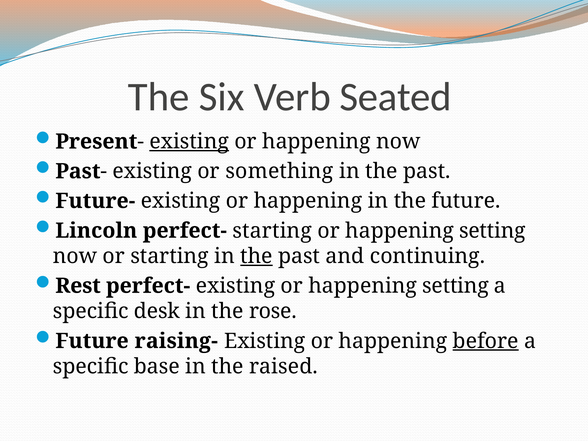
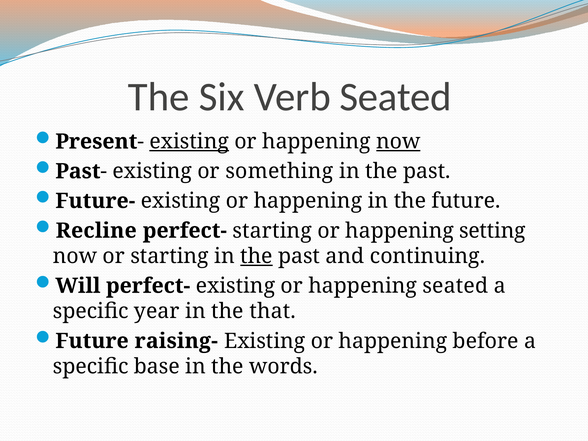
now underline: none -> present (398, 142)
Lincoln: Lincoln -> Recline (96, 231)
Rest: Rest -> Will (78, 286)
existing or happening setting: setting -> seated (455, 286)
desk: desk -> year (157, 311)
rose: rose -> that (273, 311)
before underline: present -> none (486, 341)
raised: raised -> words (284, 366)
